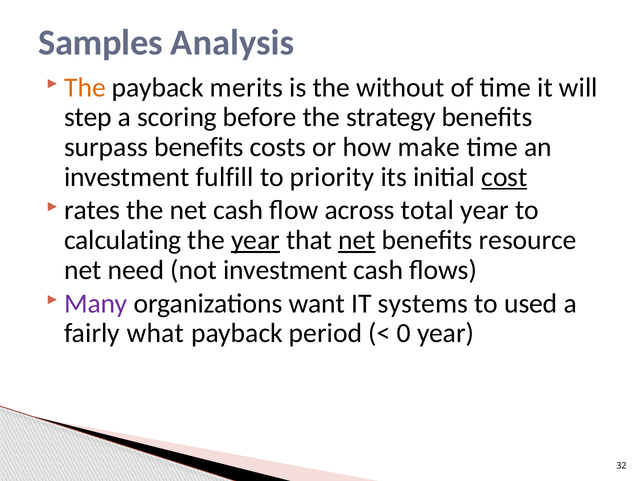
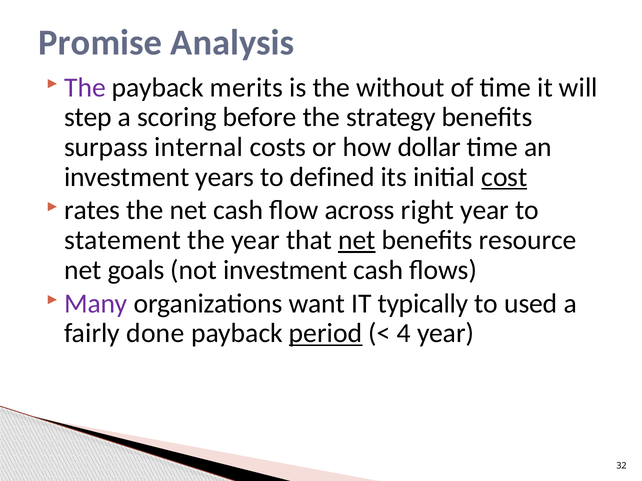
Samples: Samples -> Promise (100, 43)
The colour: orange -> purple (85, 87)
surpass benefits: benefits -> internal (199, 147)
make: make -> dollar (429, 147)
fulfill: fulfill -> years (225, 177)
priority: priority -> defined (332, 177)
total: total -> right (427, 211)
calculating: calculating -> statement (123, 240)
year underline: present -> none (255, 240)
need: need -> goals (136, 270)
systems: systems -> typically (423, 304)
what: what -> done (155, 334)
period underline: none -> present (326, 334)
0: 0 -> 4 (404, 334)
